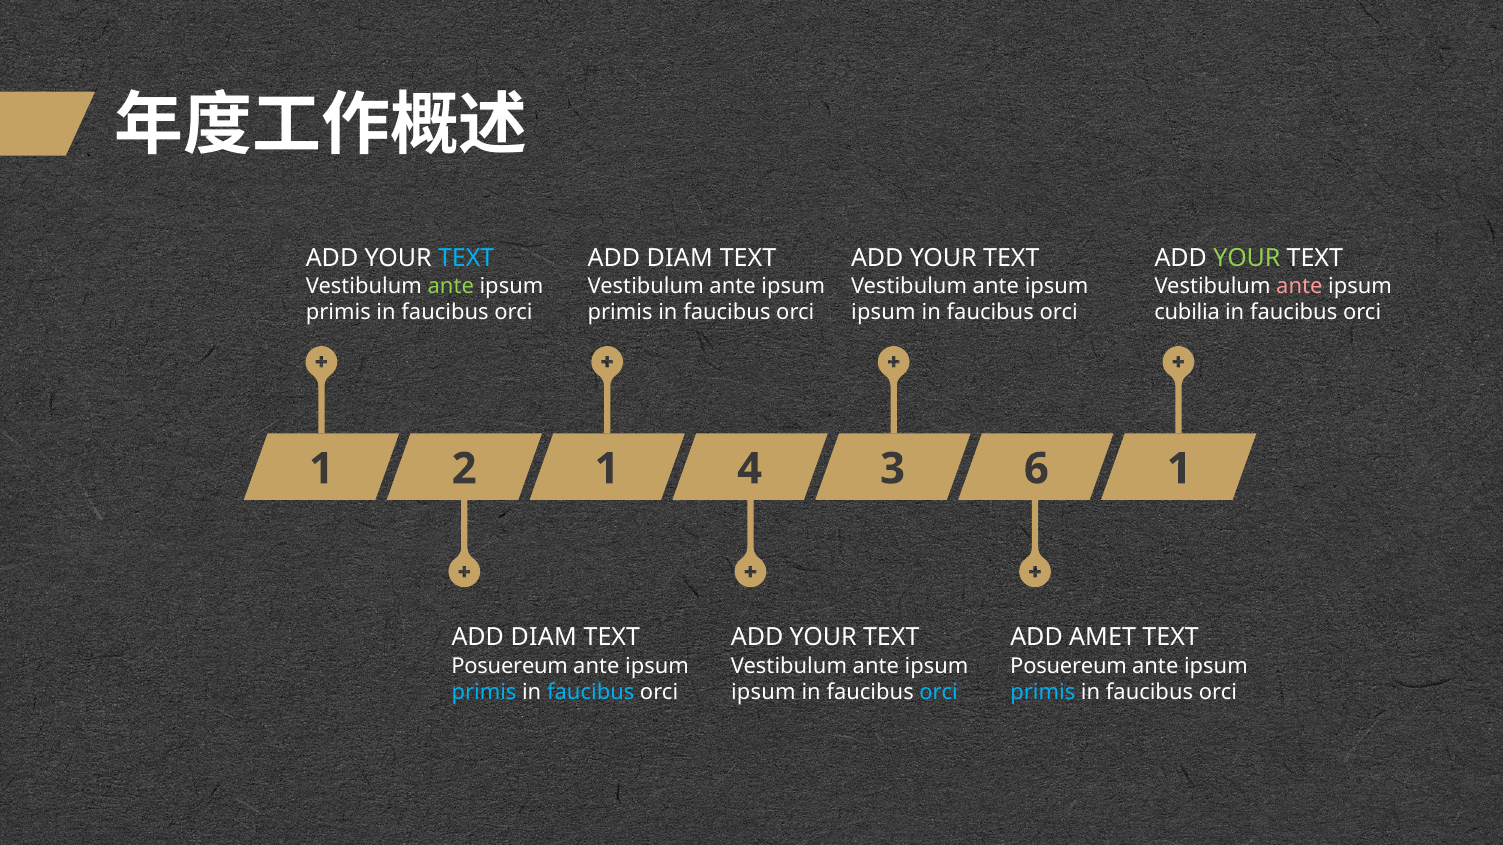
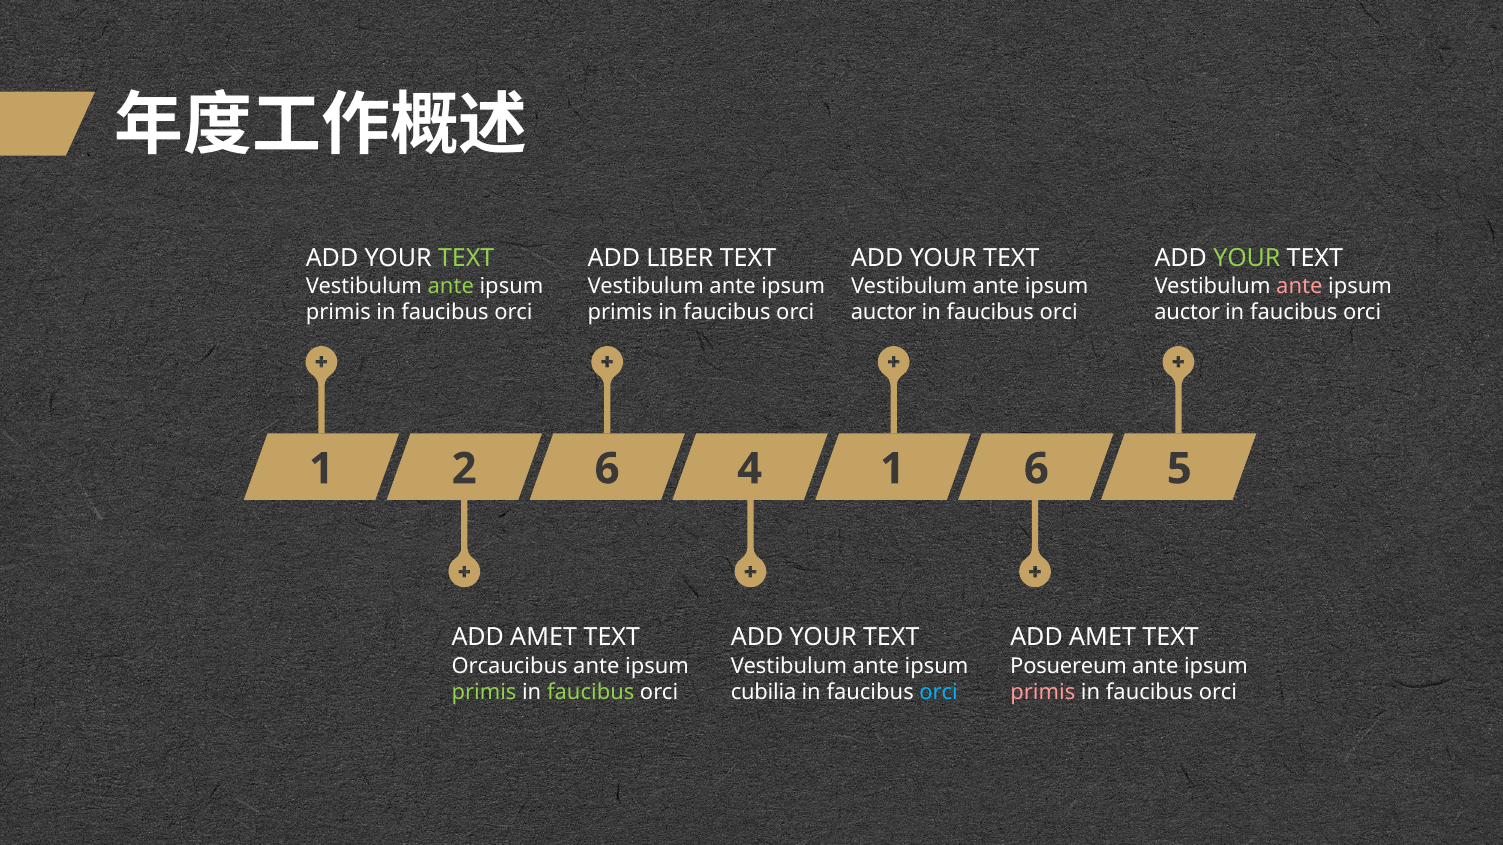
TEXT colour: light blue -> light green (466, 258)
DIAM: DIAM -> LIBER (680, 258)
ipsum: ipsum -> auctor (884, 313)
cubilia: cubilia -> auctor (1187, 313)
2 1: 1 -> 6 (607, 469)
4 3: 3 -> 1 (893, 469)
6 1: 1 -> 5 (1179, 469)
DIAM: DIAM -> AMET (544, 638)
Posuereum: Posuereum -> Orcaucibus (510, 666)
primis colour: light blue -> light green (484, 692)
faucibus colour: light blue -> light green (591, 692)
ipsum: ipsum -> cubilia (764, 692)
primis colour: light blue -> pink (1043, 692)
